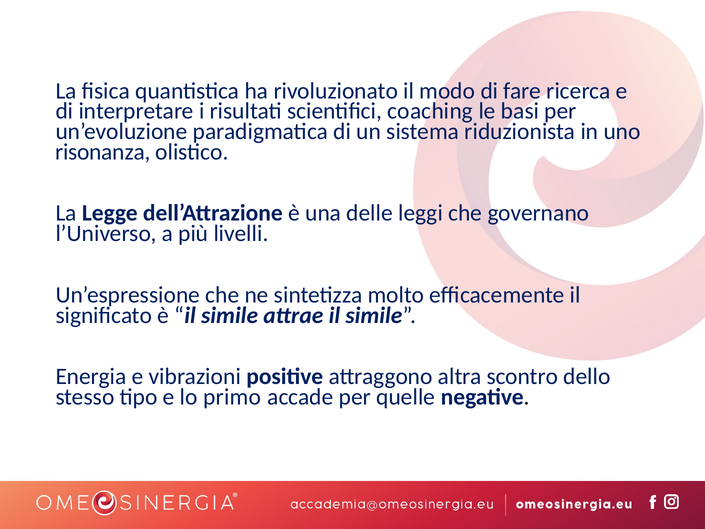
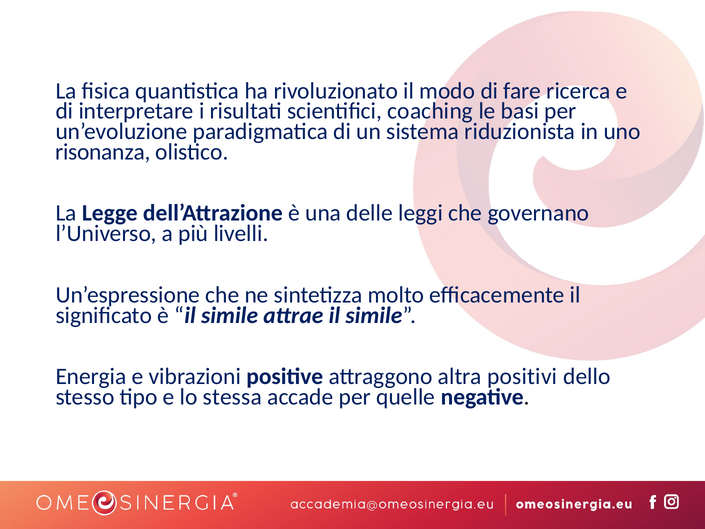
scontro: scontro -> positivi (522, 376)
primo: primo -> stessa (232, 397)
